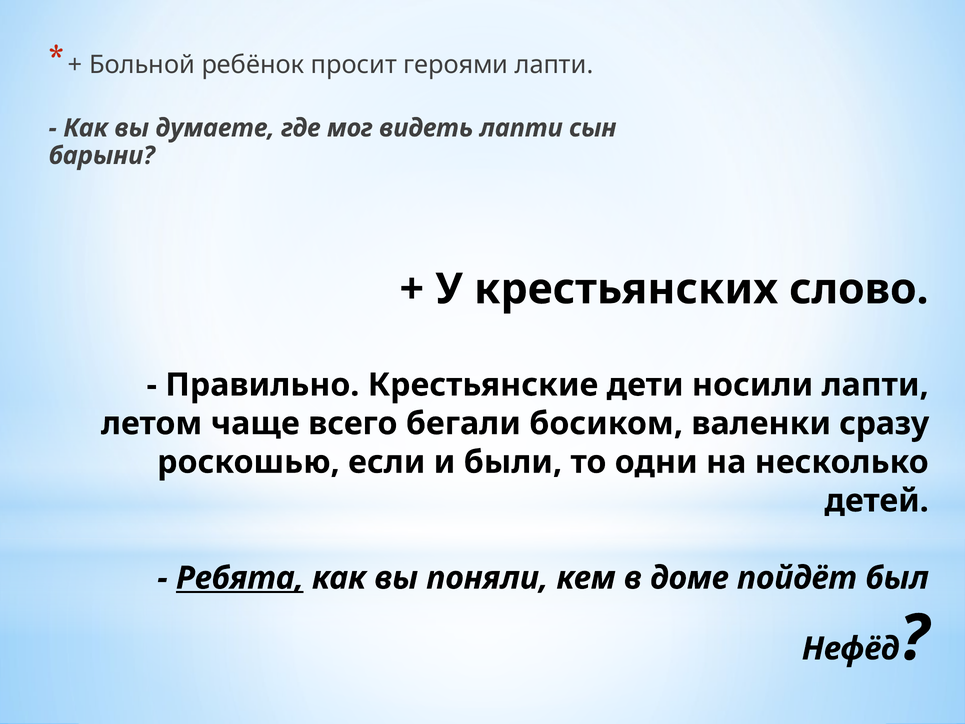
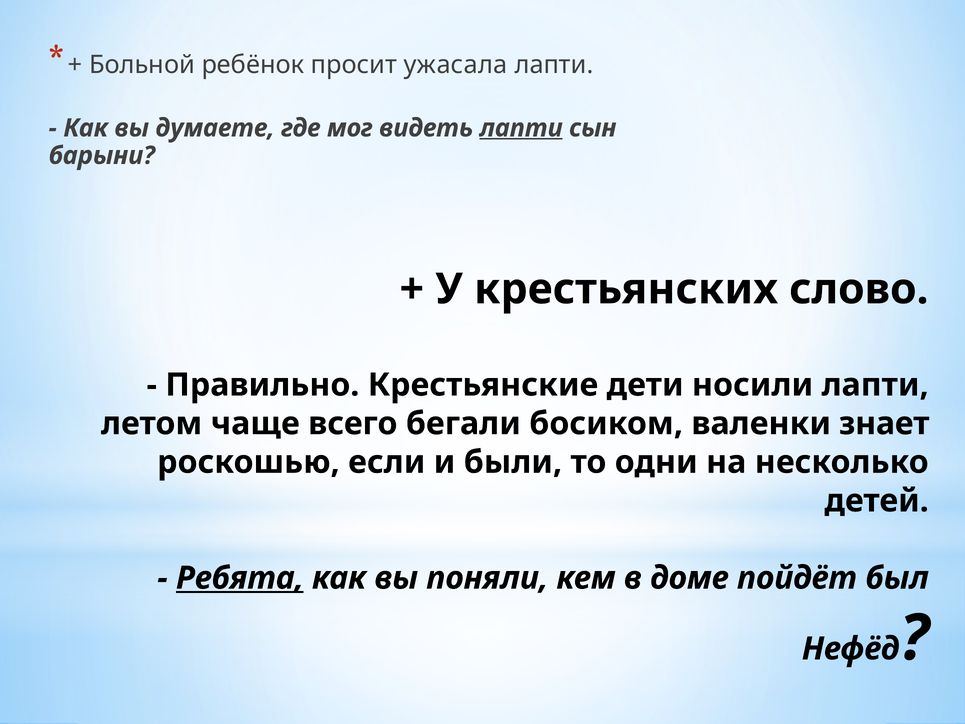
героями: героями -> ужасала (456, 65)
лапти underline: none -> present (521, 128)
сразу: сразу -> знает (884, 423)
